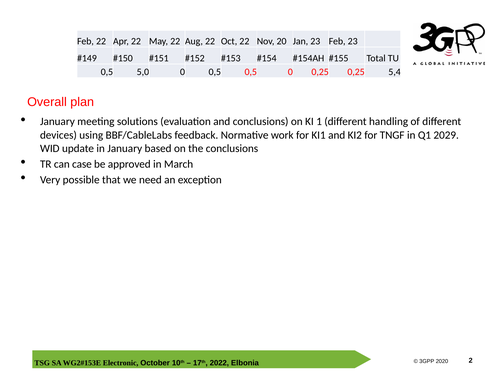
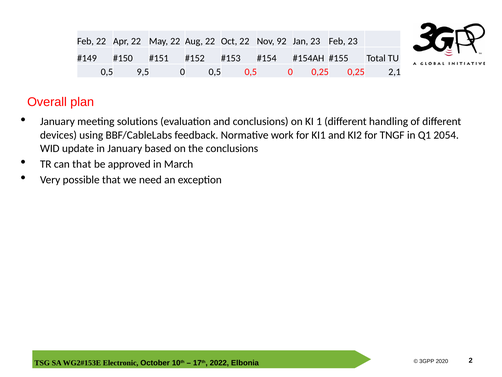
20: 20 -> 92 (282, 41)
5,0: 5,0 -> 9,5 (143, 72)
5,4: 5,4 -> 2,1 (395, 72)
2029: 2029 -> 2054 (446, 135)
can case: case -> that (82, 164)
